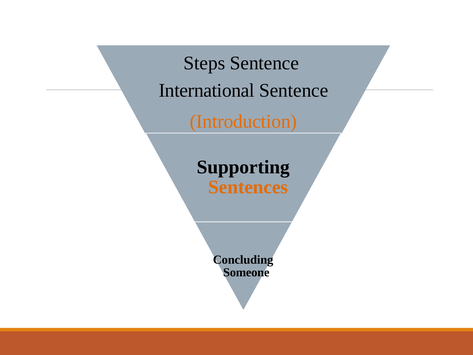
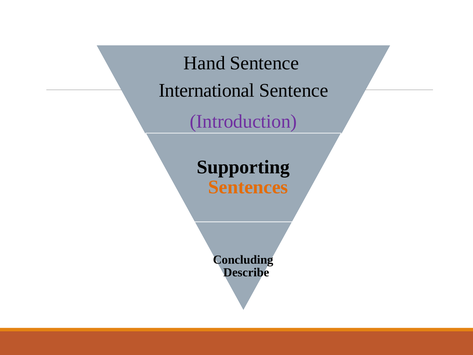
Steps: Steps -> Hand (204, 63)
Introduction colour: orange -> purple (243, 121)
Someone: Someone -> Describe (246, 272)
